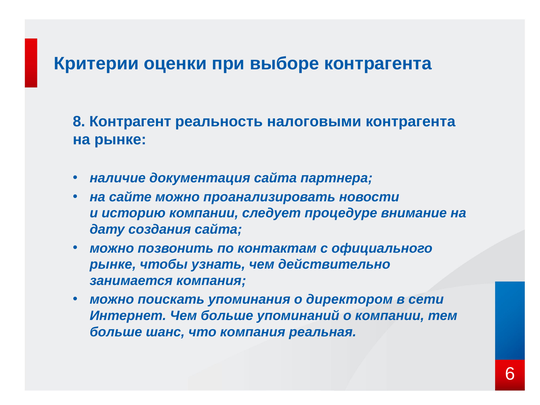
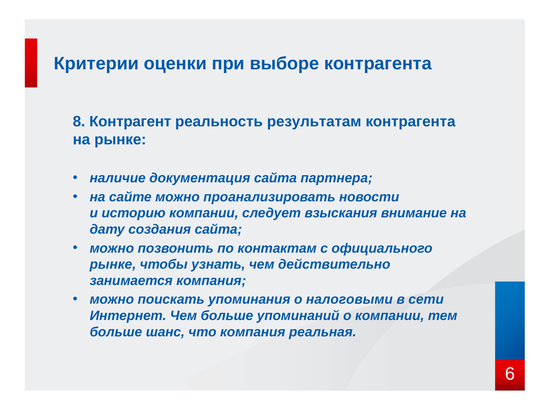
налоговыми: налоговыми -> результатам (314, 121)
процедуре: процедуре -> взыскания (341, 213)
директором: директором -> налоговыми (349, 300)
